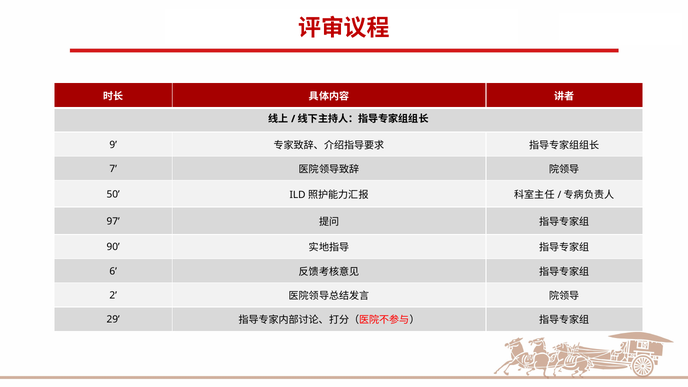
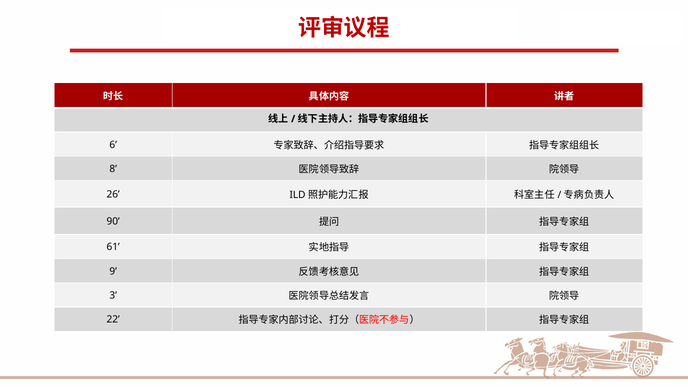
9: 9 -> 6 (113, 145)
7: 7 -> 8 (113, 169)
50: 50 -> 26 (113, 194)
97: 97 -> 90 (113, 221)
90: 90 -> 61 (113, 247)
6: 6 -> 9 (113, 271)
2: 2 -> 3 (113, 295)
29: 29 -> 22 (113, 320)
